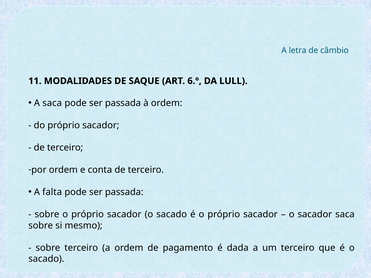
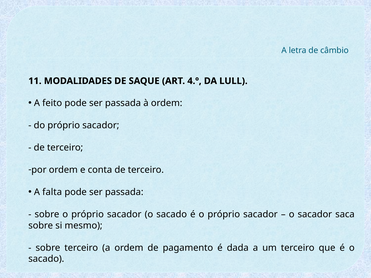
6.º: 6.º -> 4.º (194, 81)
A saca: saca -> feito (52, 103)
